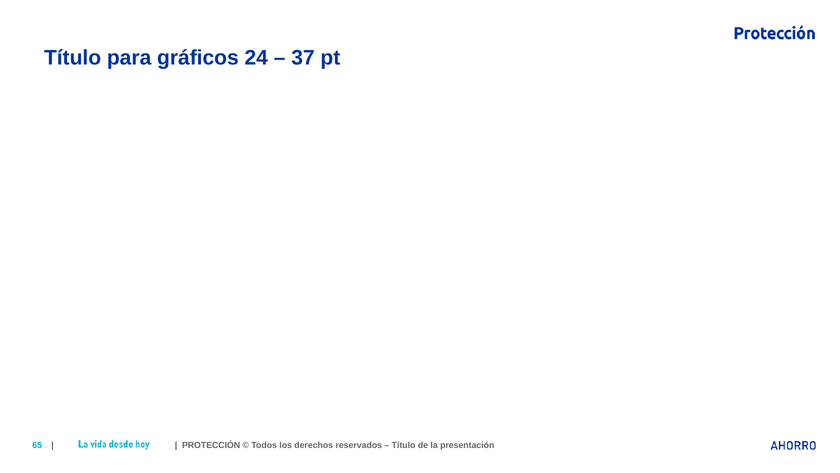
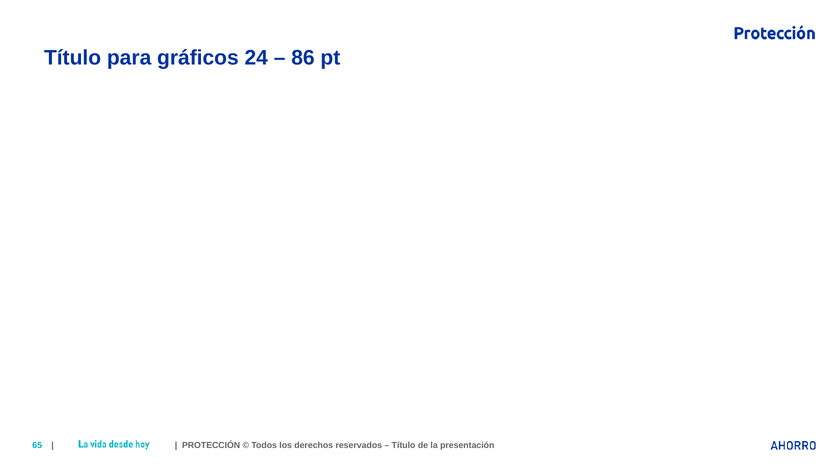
37: 37 -> 86 (303, 58)
